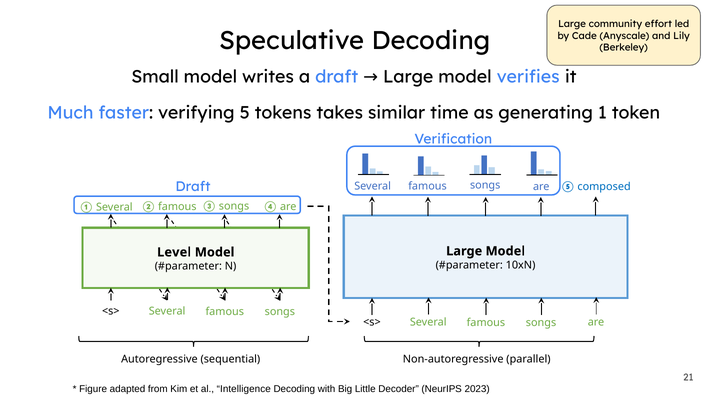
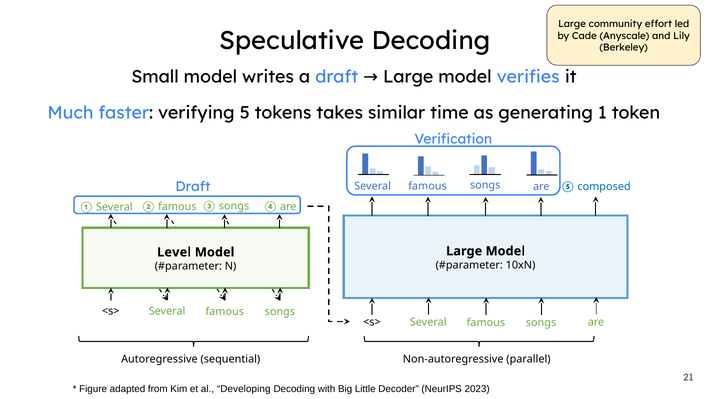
Intelligence: Intelligence -> Developing (244, 389)
